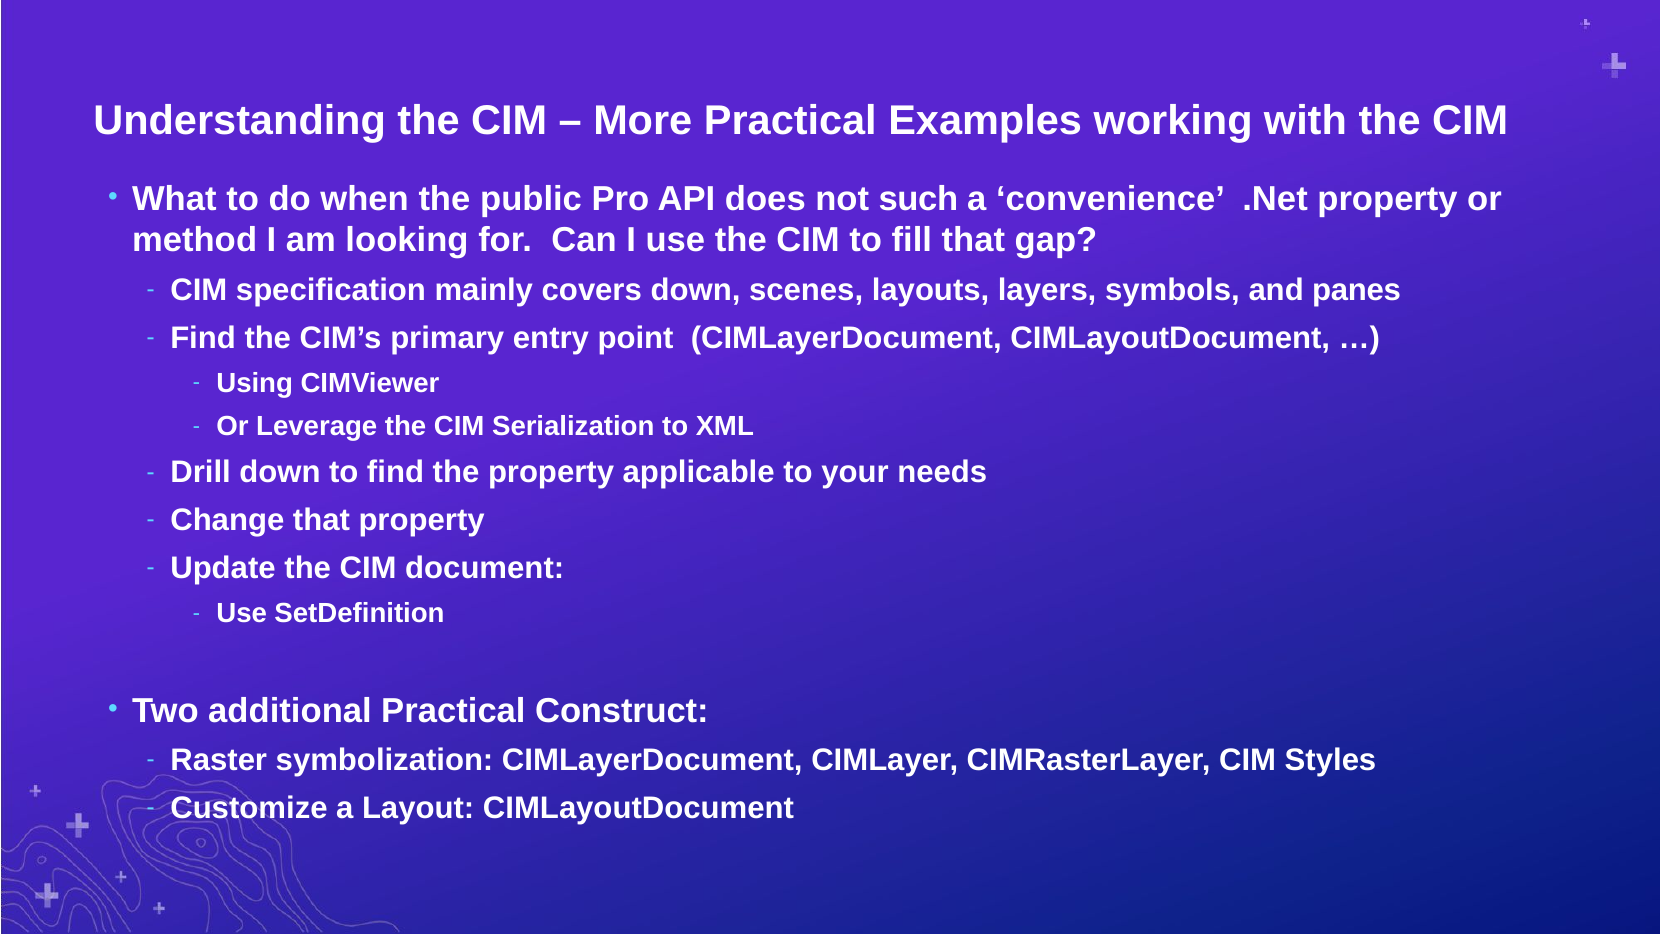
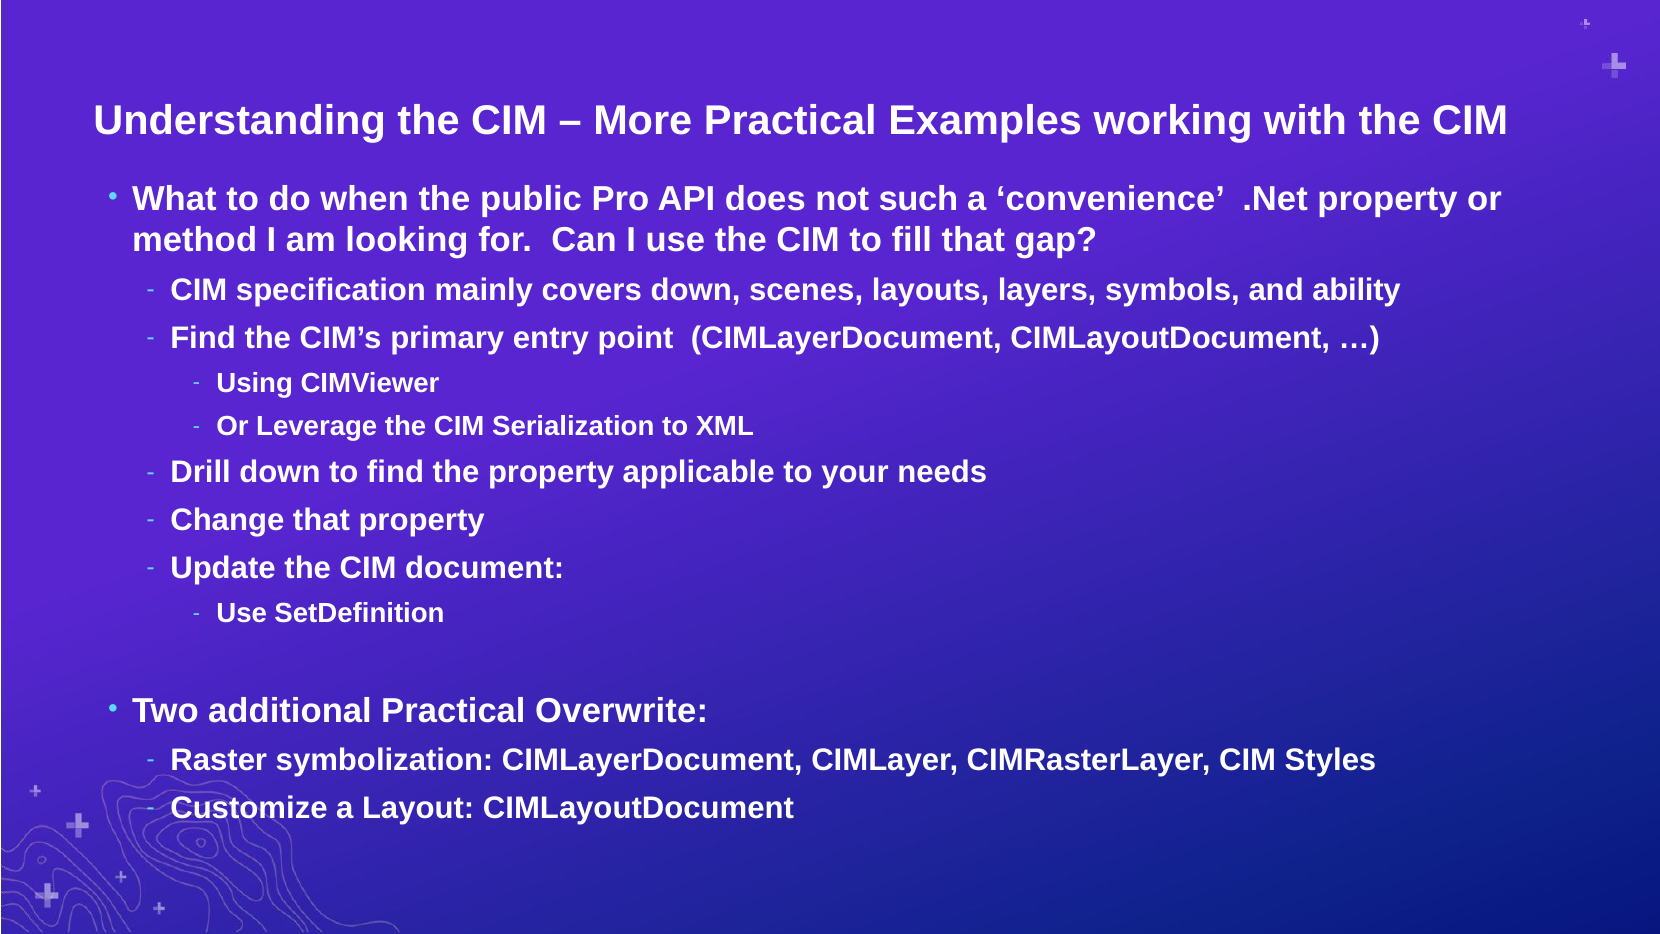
panes: panes -> ability (1357, 290)
Construct: Construct -> Overwrite (622, 710)
